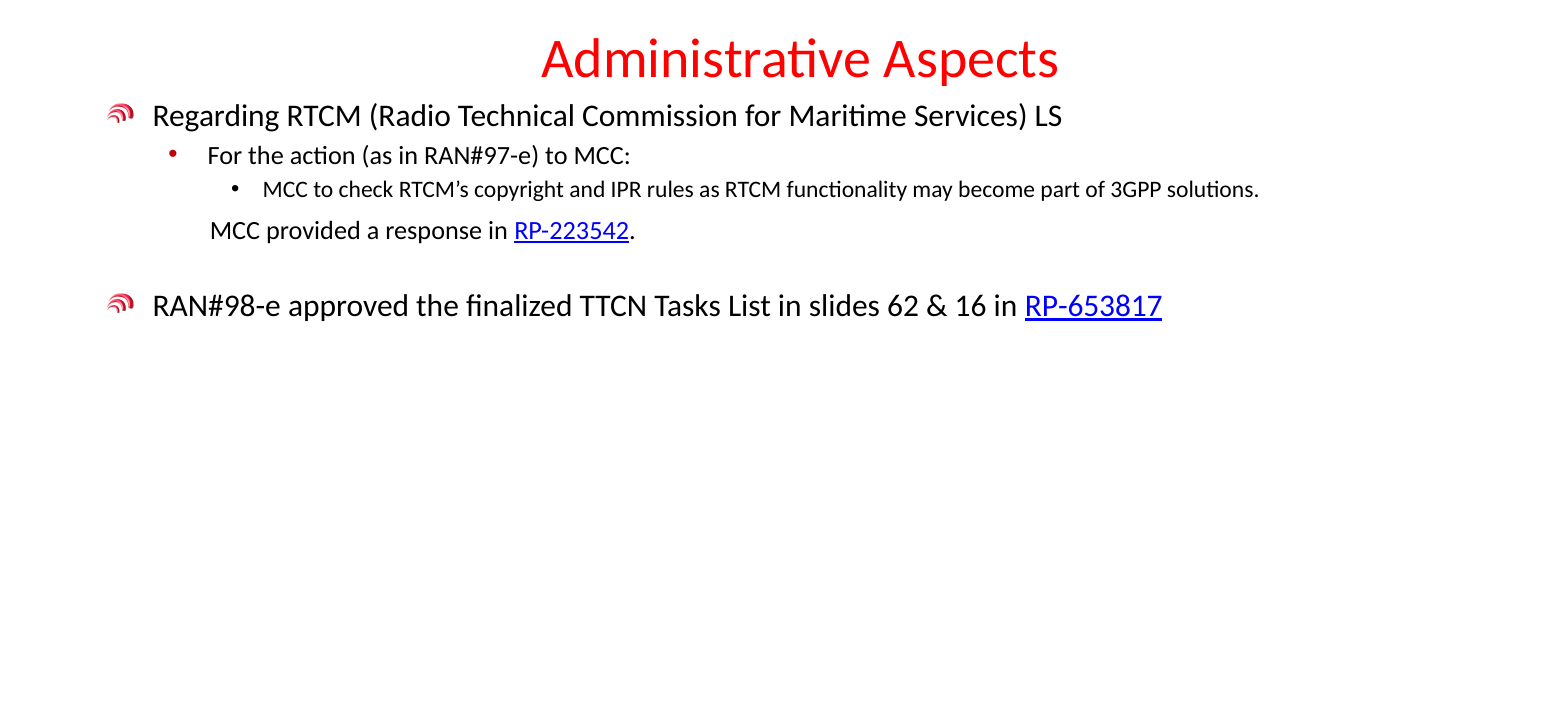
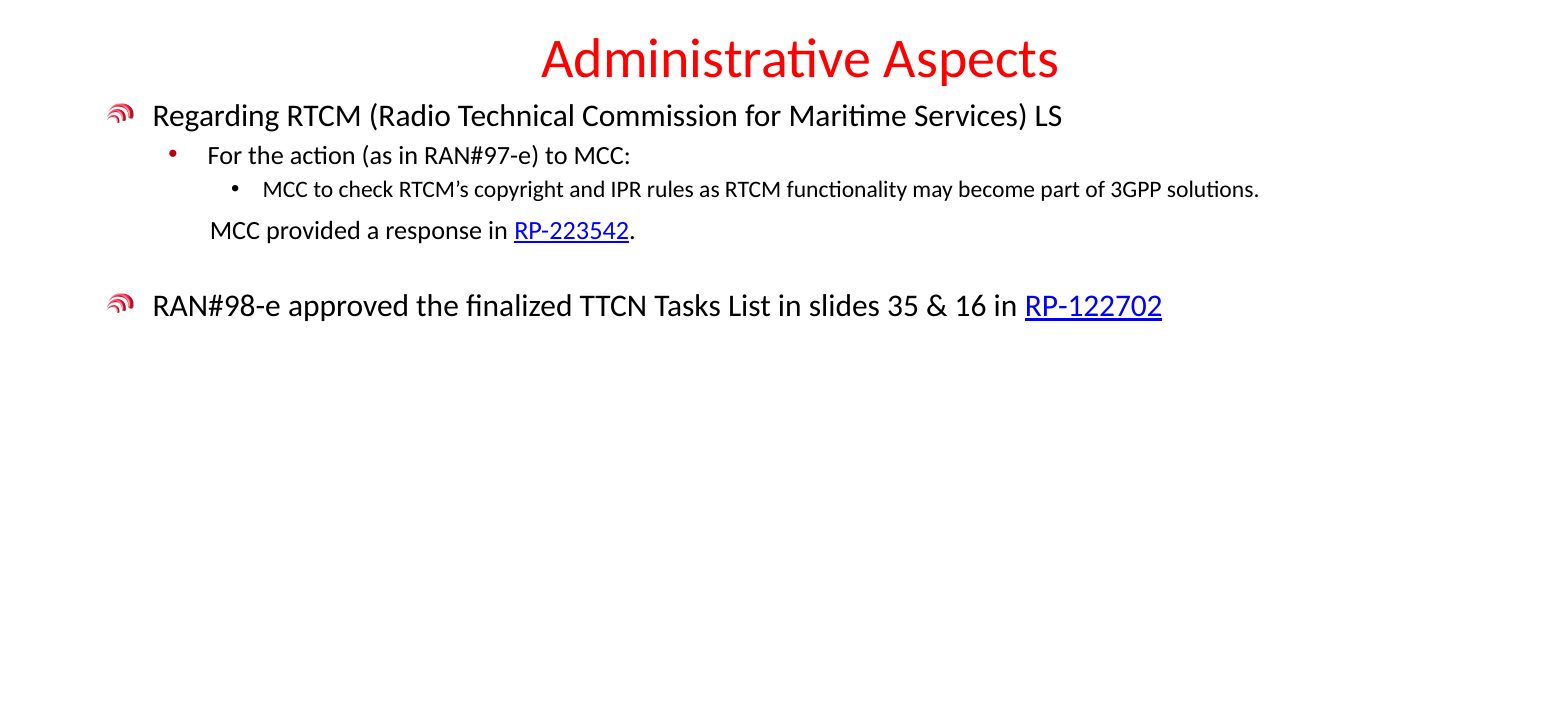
62: 62 -> 35 (903, 306)
RP-653817: RP-653817 -> RP-122702 (1094, 306)
